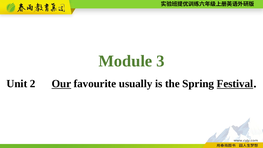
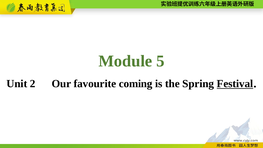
3: 3 -> 5 (160, 61)
Our underline: present -> none (61, 84)
usually: usually -> coming (136, 84)
